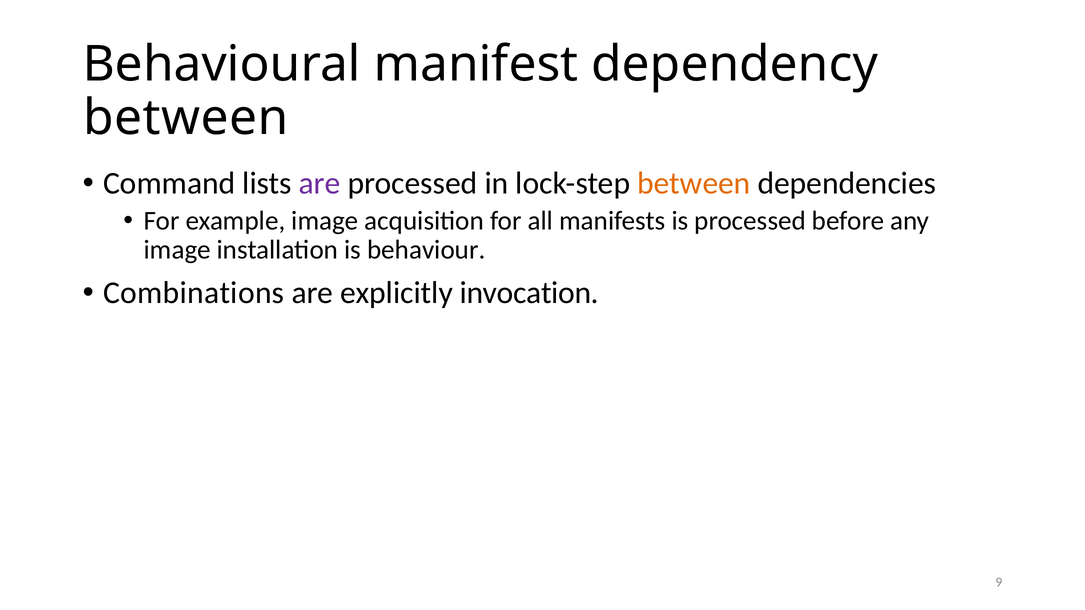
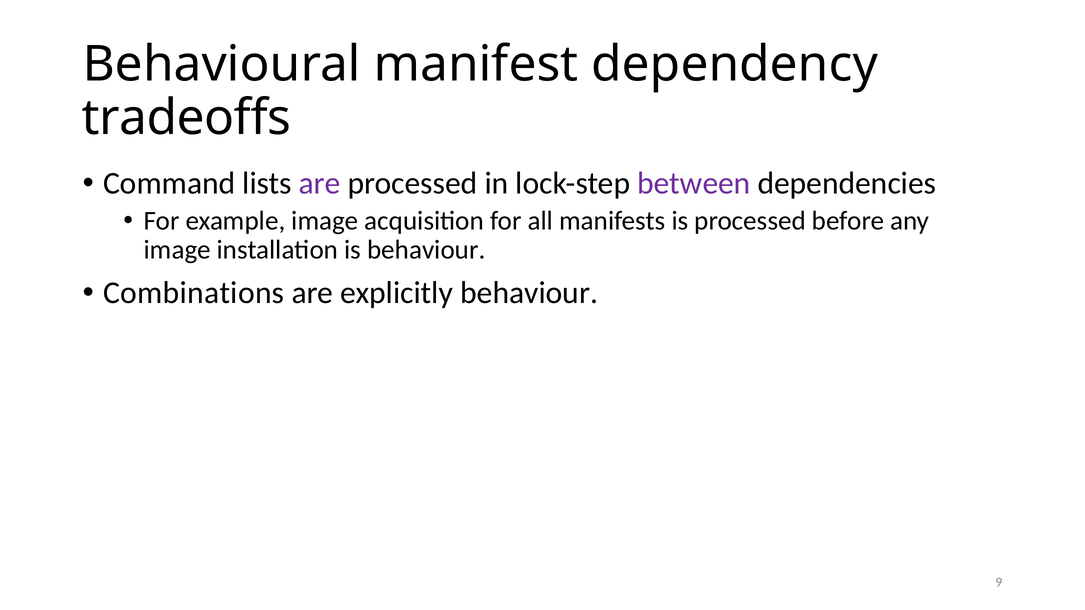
between: between -> tradeoffs (186, 118)
between colour: orange -> purple (694, 183)
explicitly invocation: invocation -> behaviour (529, 293)
